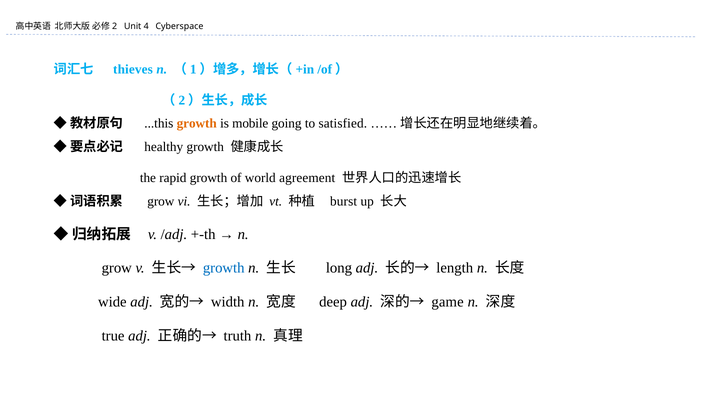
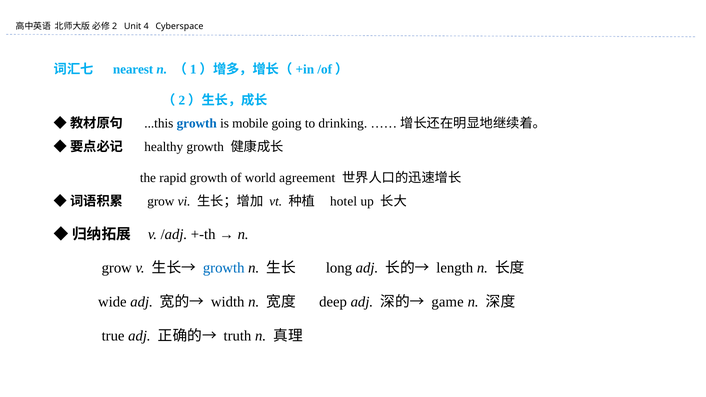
thieves: thieves -> nearest (133, 69)
growth colour: orange -> blue (197, 124)
satisfied: satisfied -> drinking (343, 124)
burst: burst -> hotel (344, 201)
